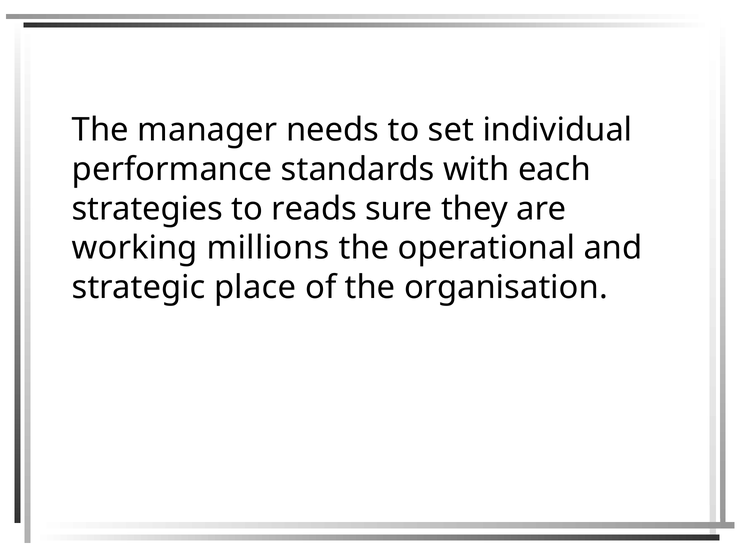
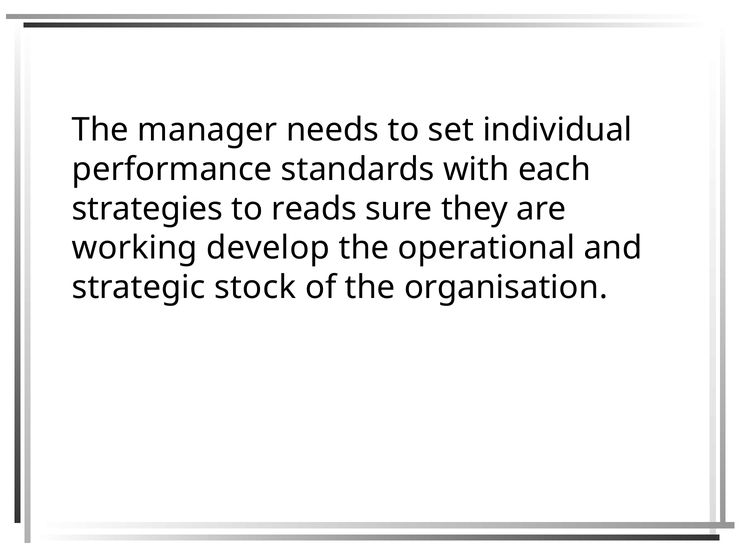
millions: millions -> develop (268, 248)
place: place -> stock (255, 288)
